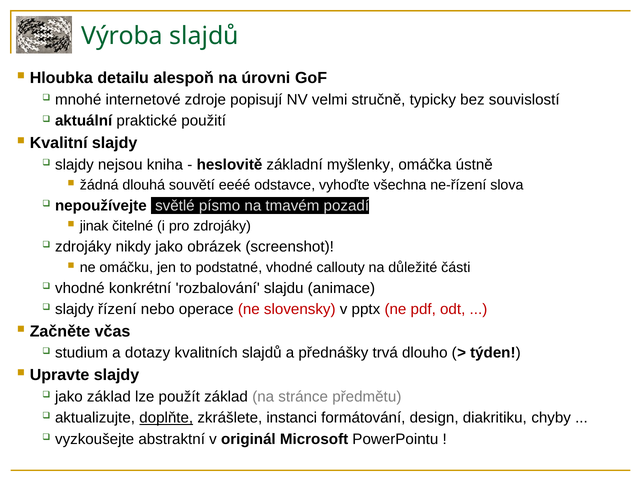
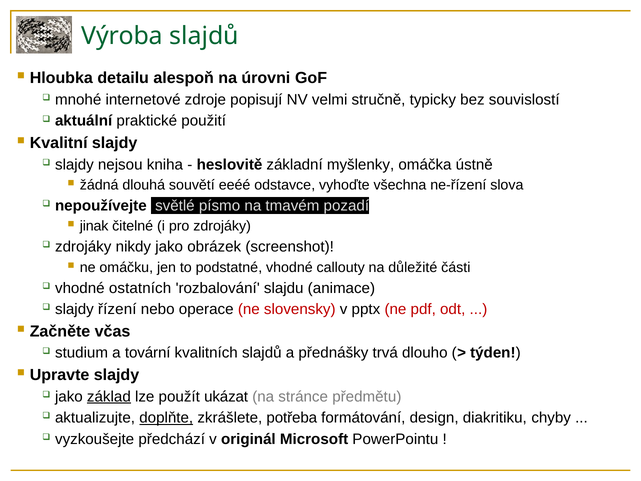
konkrétní: konkrétní -> ostatních (140, 288)
dotazy: dotazy -> tovární (148, 353)
základ underline: none -> present (109, 396)
použít základ: základ -> ukázat (226, 396)
instanci: instanci -> potřeba (292, 418)
abstraktní: abstraktní -> předchází (172, 439)
